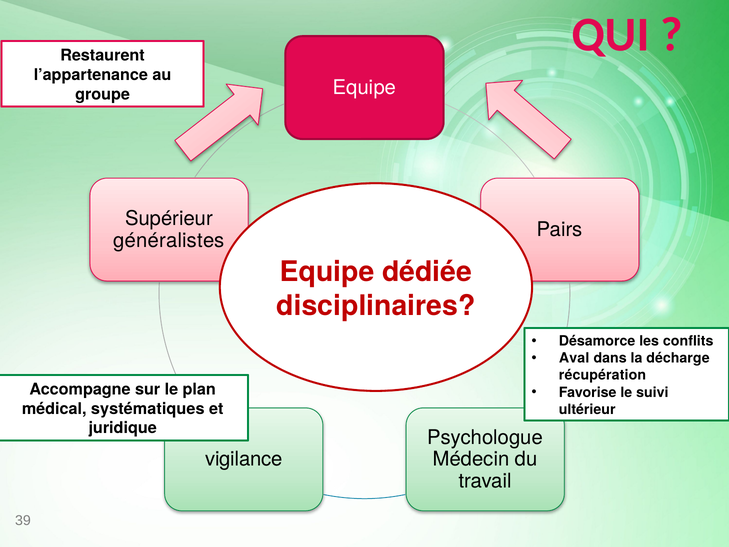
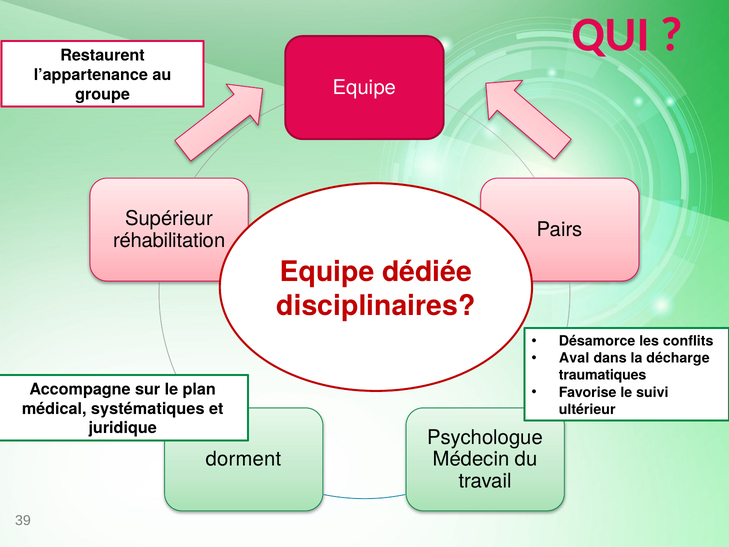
généralistes: généralistes -> réhabilitation (169, 240)
récupération: récupération -> traumatiques (603, 375)
vigilance: vigilance -> dorment (244, 459)
